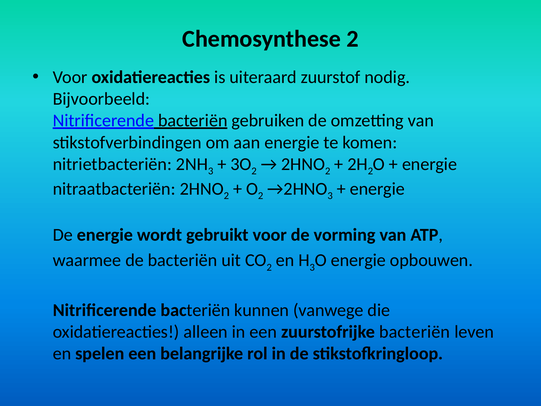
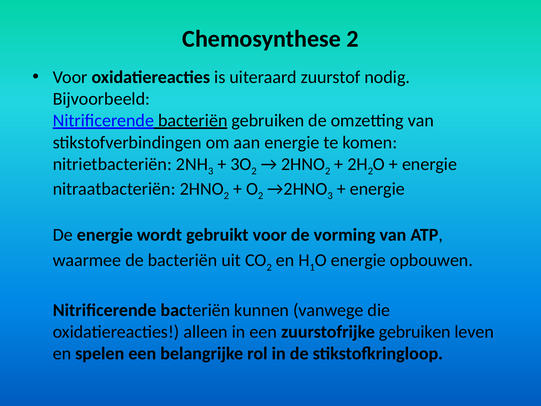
3: 3 -> 1 (312, 267)
zuurstofrijke bacteriën: bacteriën -> gebruiken (415, 332)
